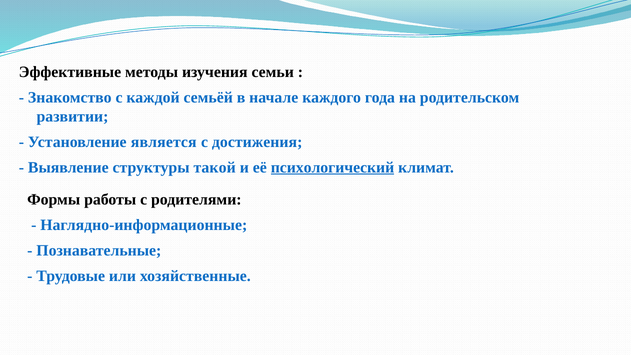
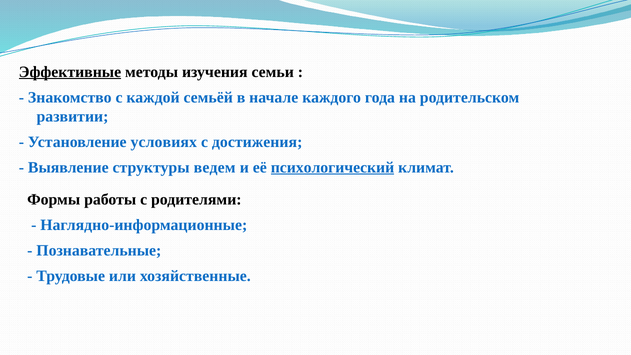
Эффективные underline: none -> present (70, 72)
является: является -> условиях (164, 142)
такой: такой -> ведем (215, 167)
